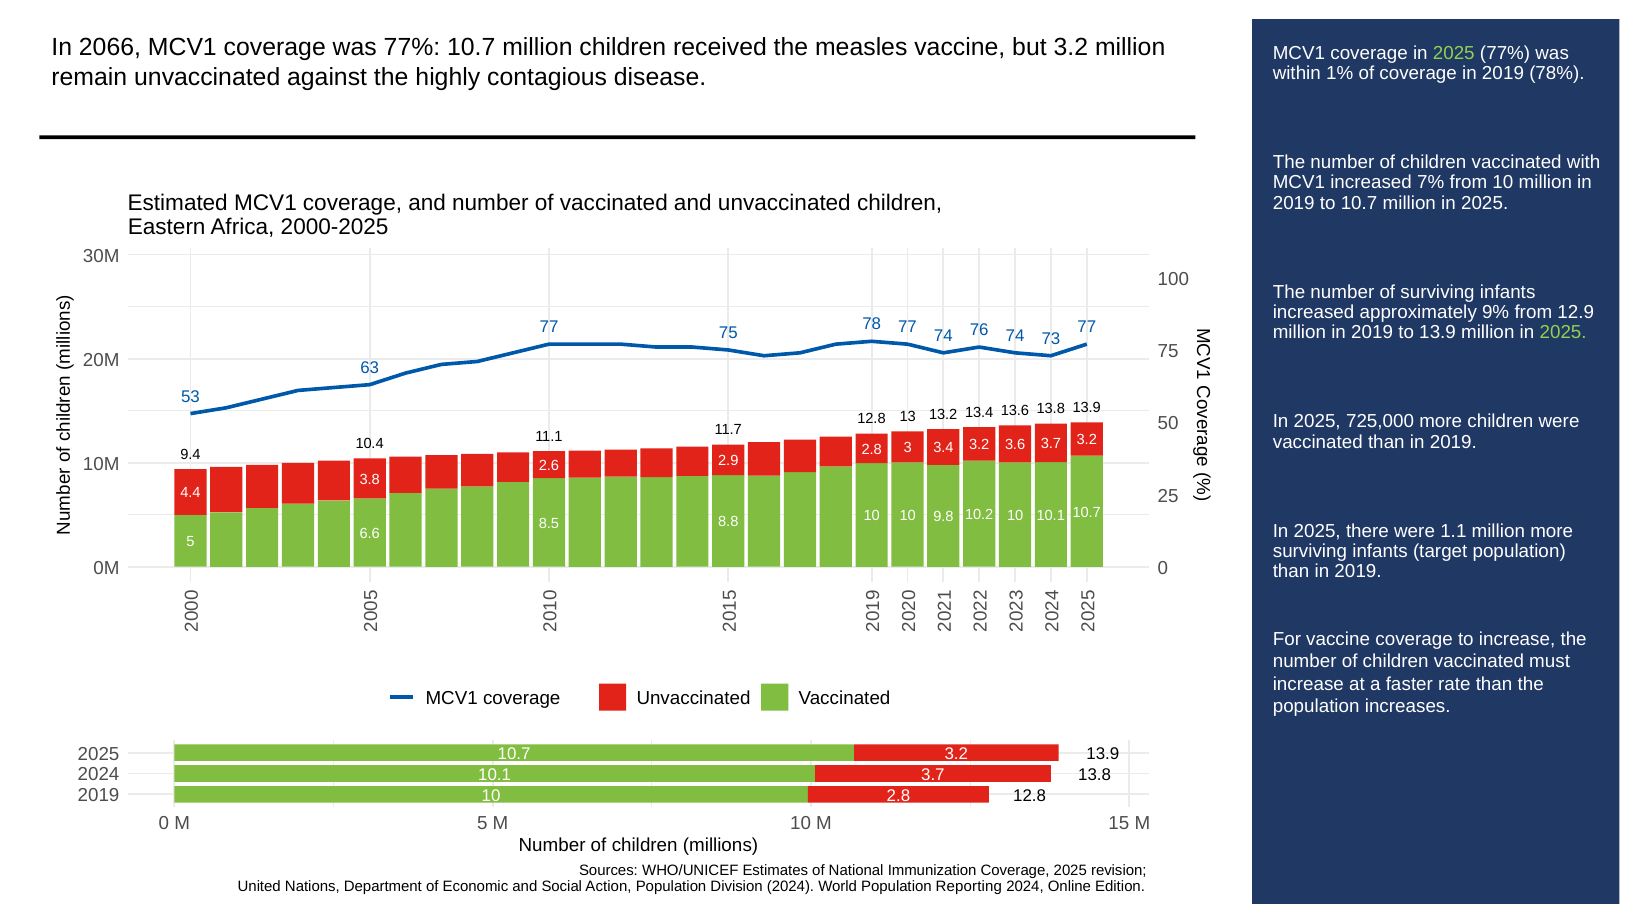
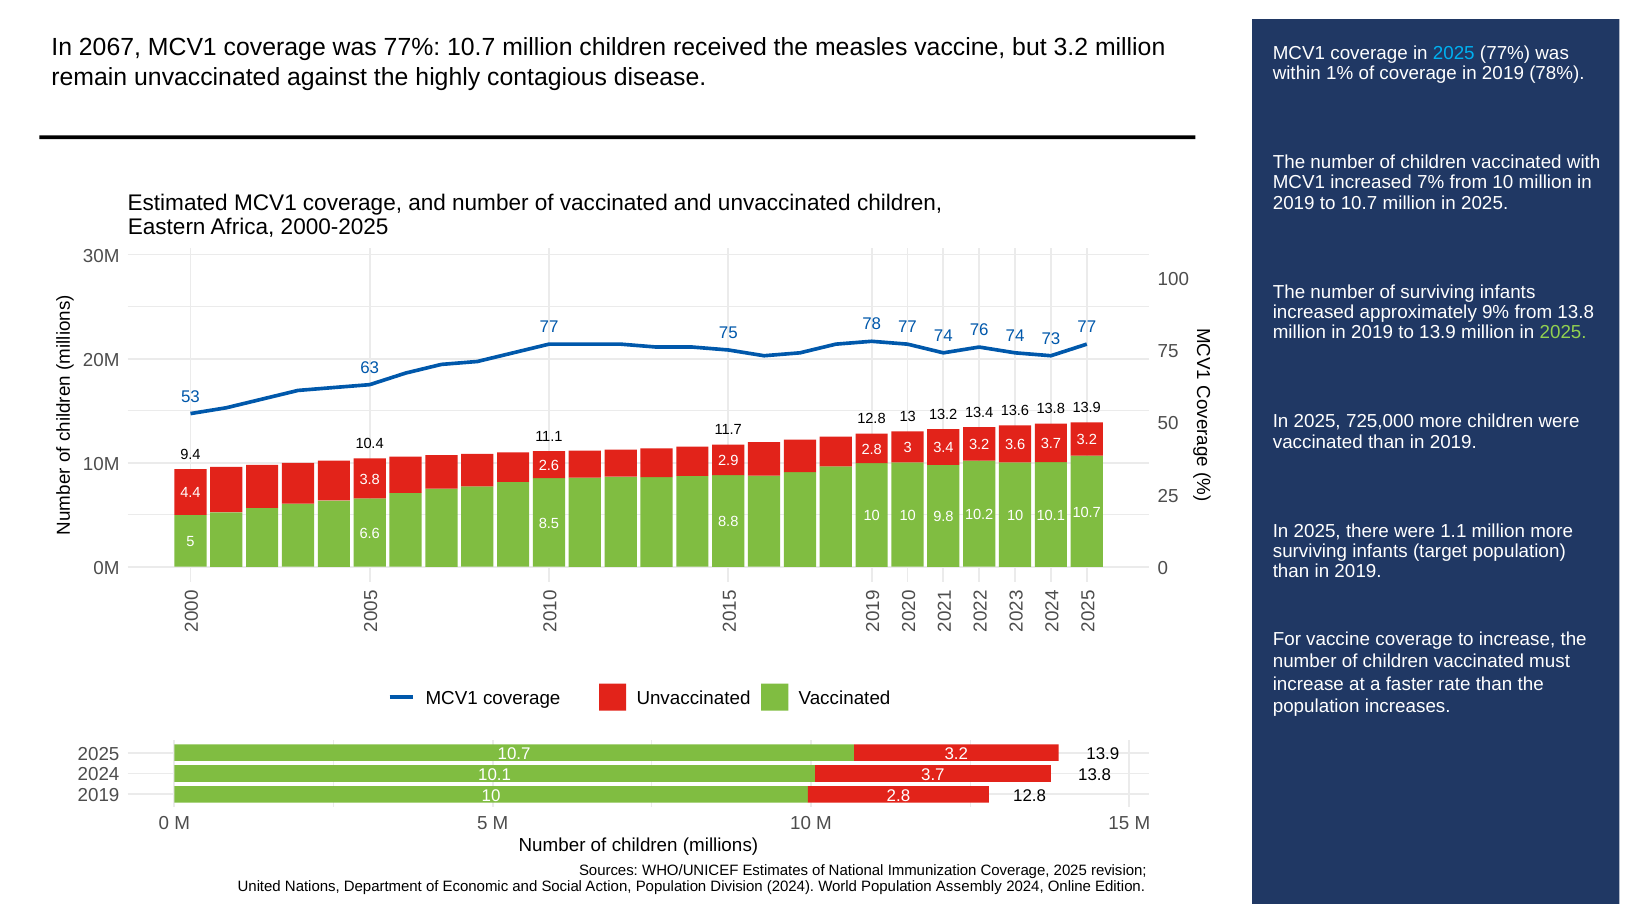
2066: 2066 -> 2067 (110, 47)
2025 colour: light green -> light blue (1454, 53)
from 12.9: 12.9 -> 13.8 (1576, 312)
Reporting: Reporting -> Assembly (969, 886)
